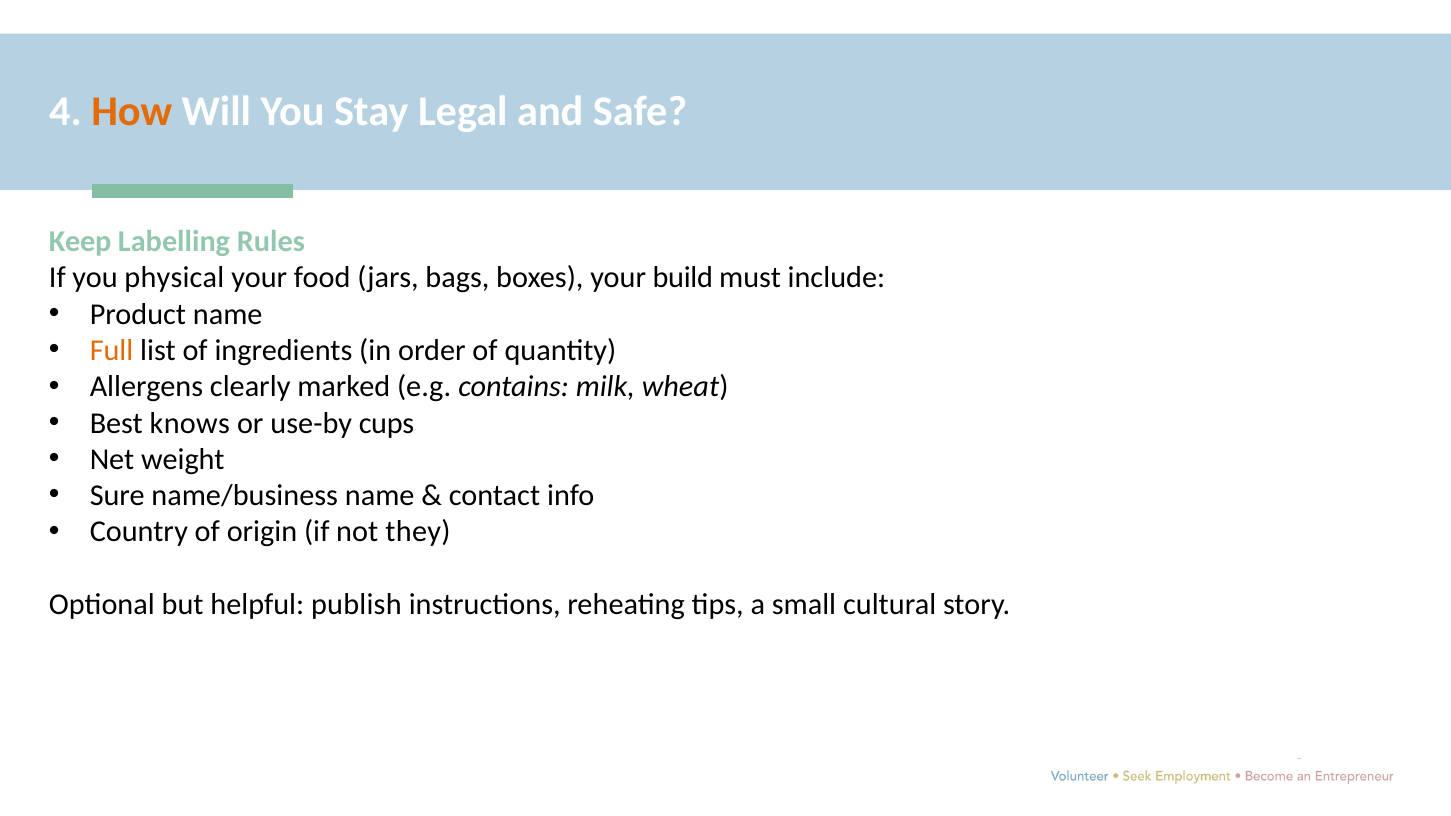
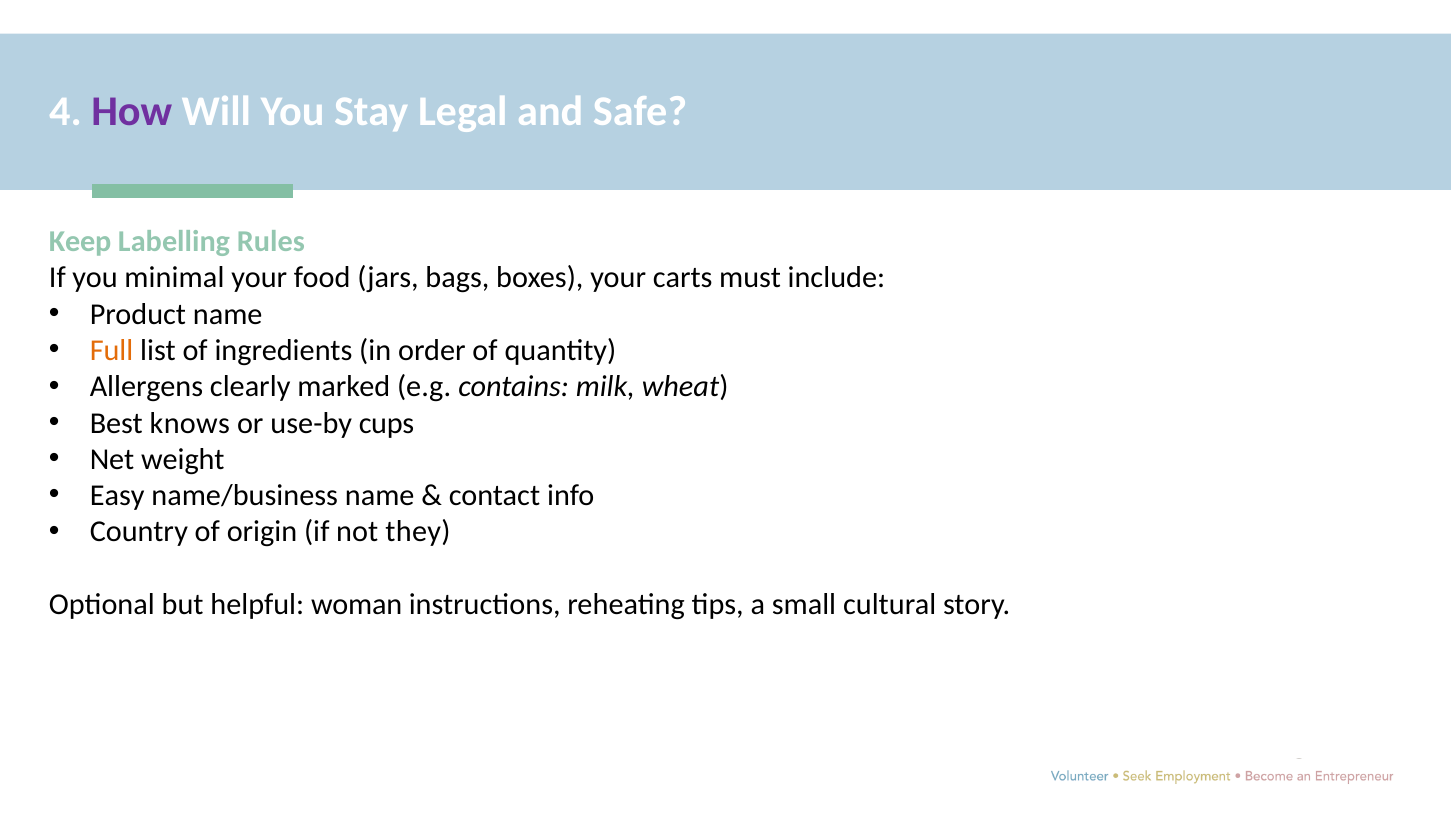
How colour: orange -> purple (132, 111)
physical: physical -> minimal (174, 278)
build: build -> carts (683, 278)
Sure: Sure -> Easy (117, 496)
publish: publish -> woman (357, 605)
